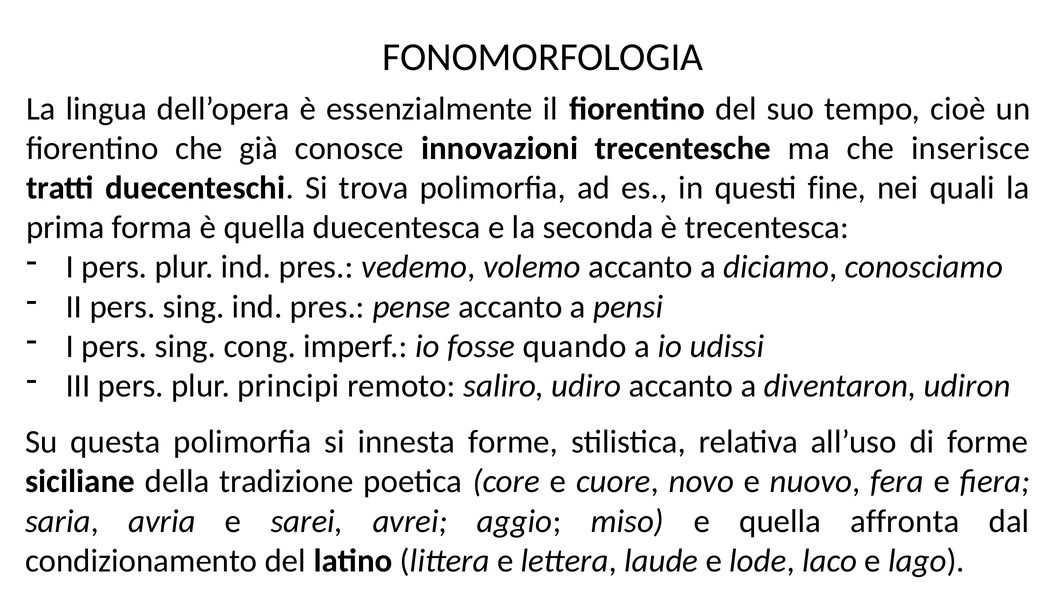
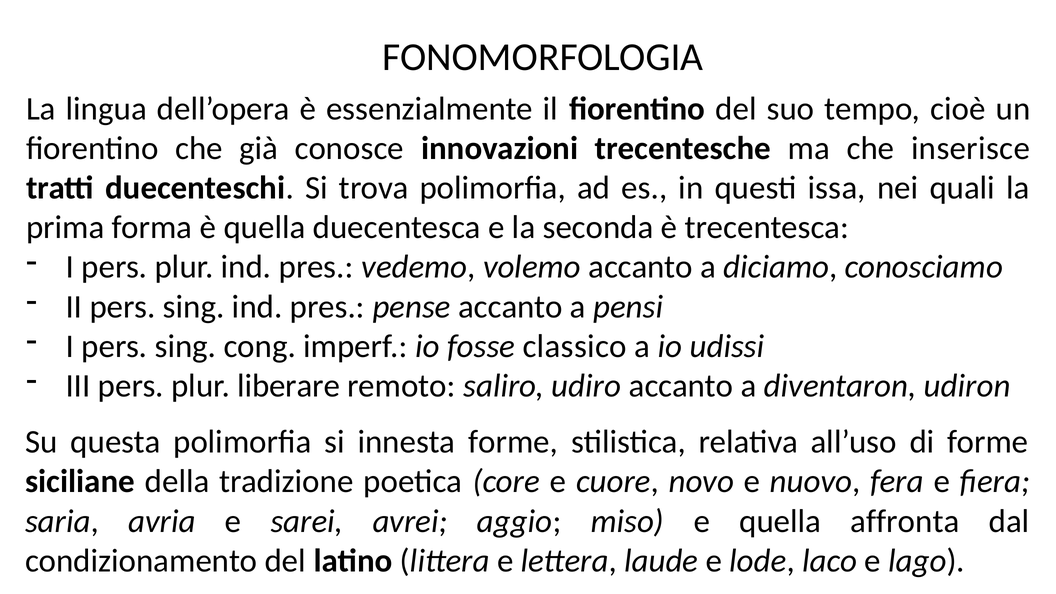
fine: fine -> issa (837, 188)
quando: quando -> classico (575, 346)
principi: principi -> liberare (289, 386)
